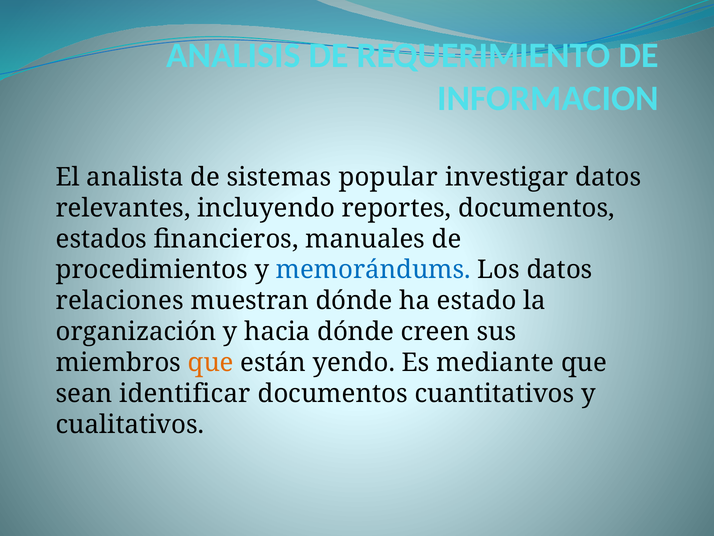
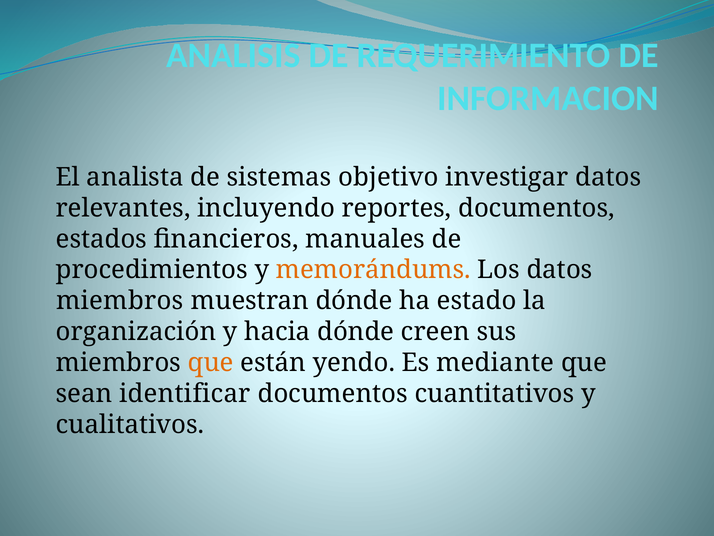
popular: popular -> objetivo (388, 177)
memorándums colour: blue -> orange (373, 270)
relaciones: relaciones -> miembros (120, 301)
